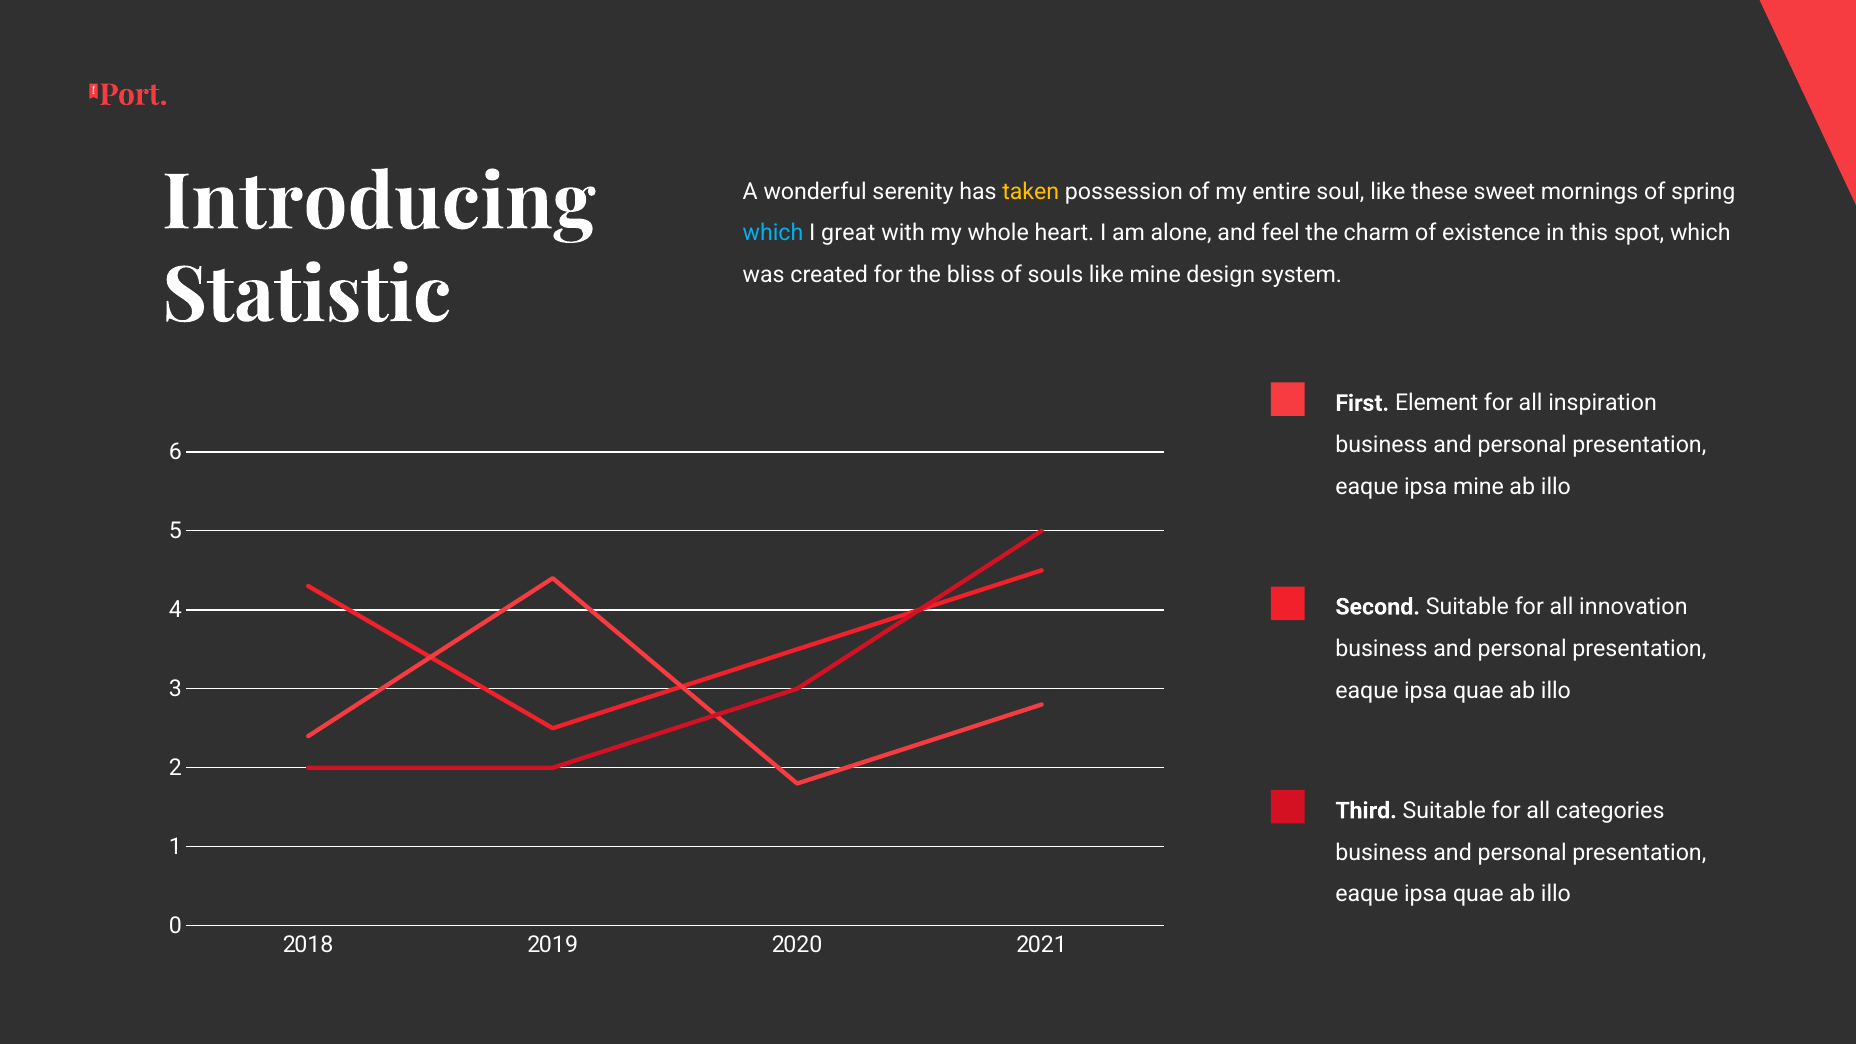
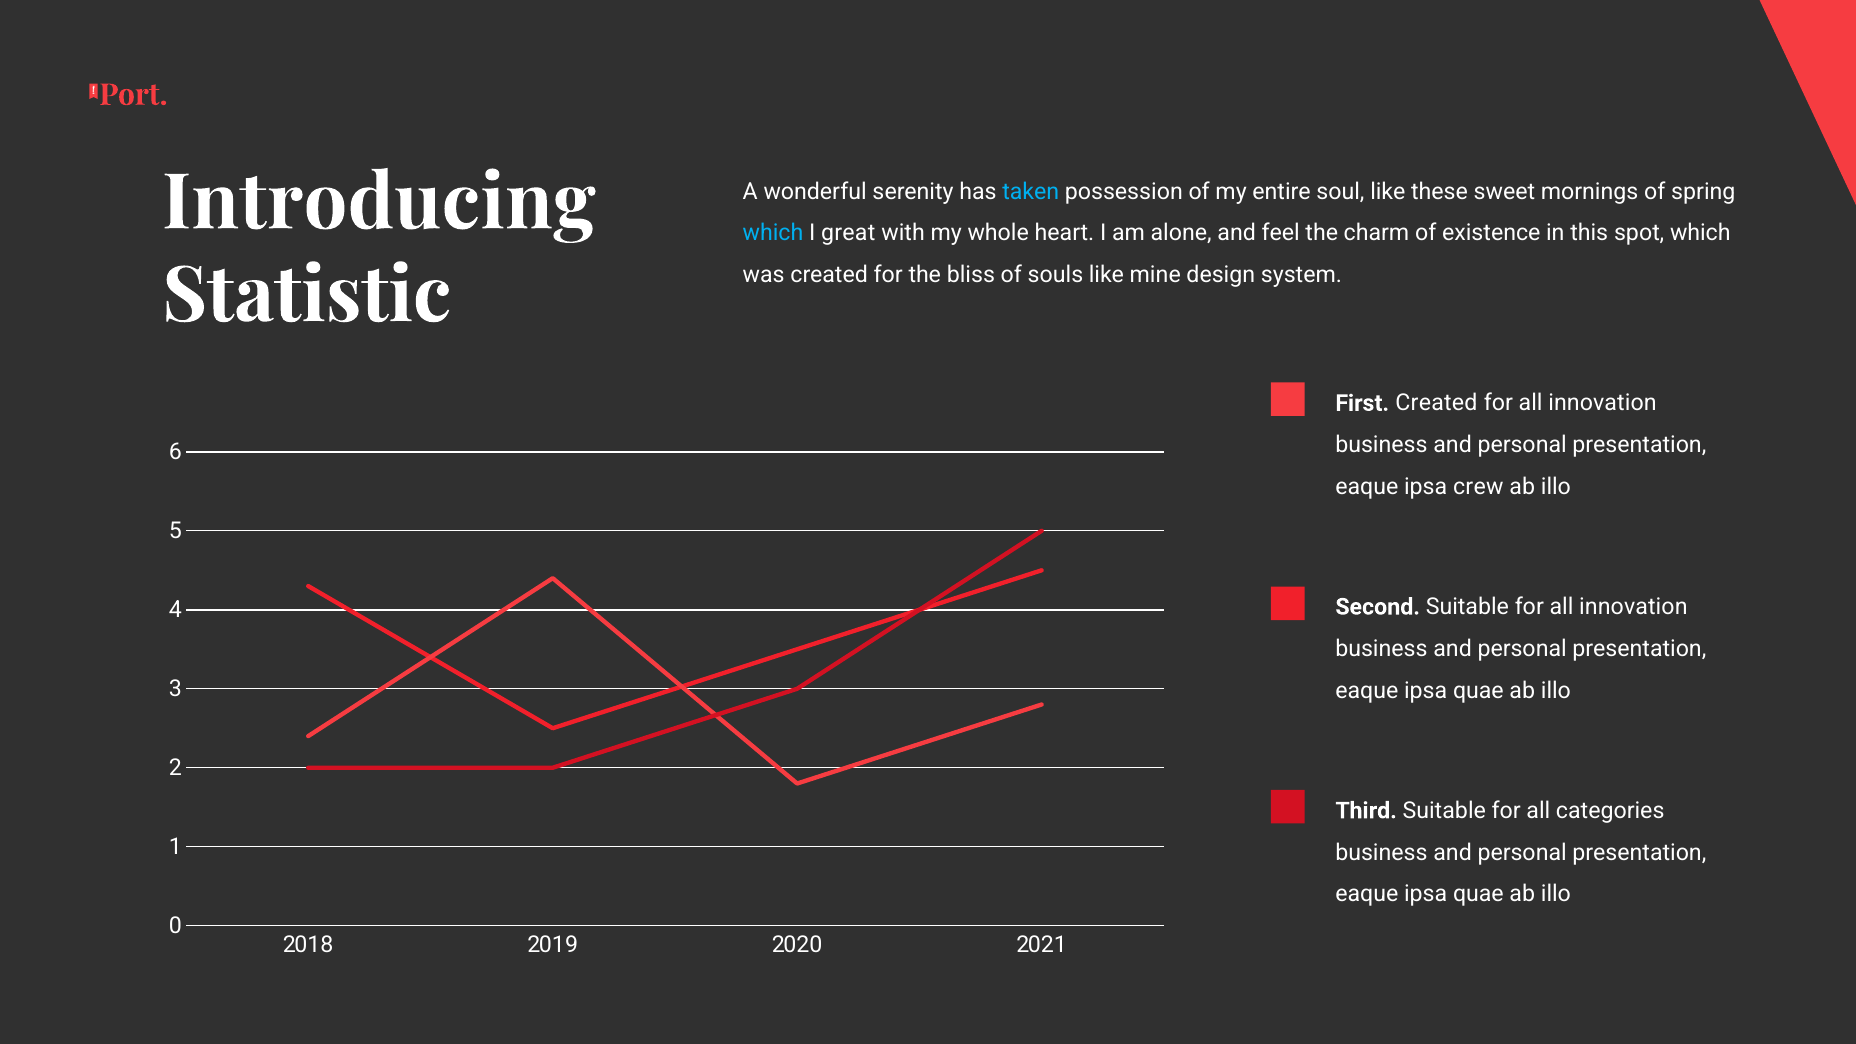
taken colour: yellow -> light blue (1031, 192)
First Element: Element -> Created (1436, 403)
inspiration: inspiration -> innovation (1602, 403)
ipsa mine: mine -> crew (1478, 487)
